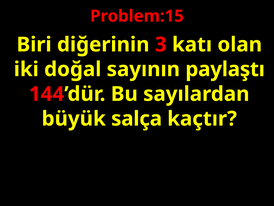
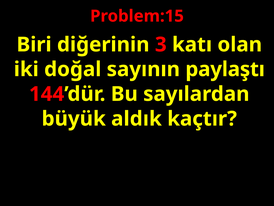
salça: salça -> aldık (136, 118)
